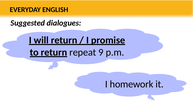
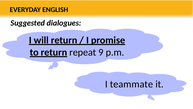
homework: homework -> teammate (131, 84)
